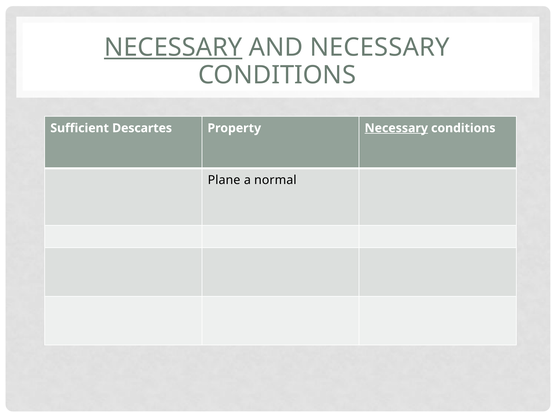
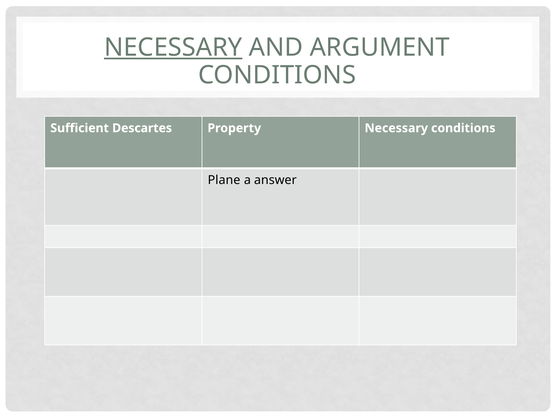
AND NECESSARY: NECESSARY -> ARGUMENT (380, 47)
Necessary underline: present -> none (396, 128)
normal: normal -> answer (275, 180)
